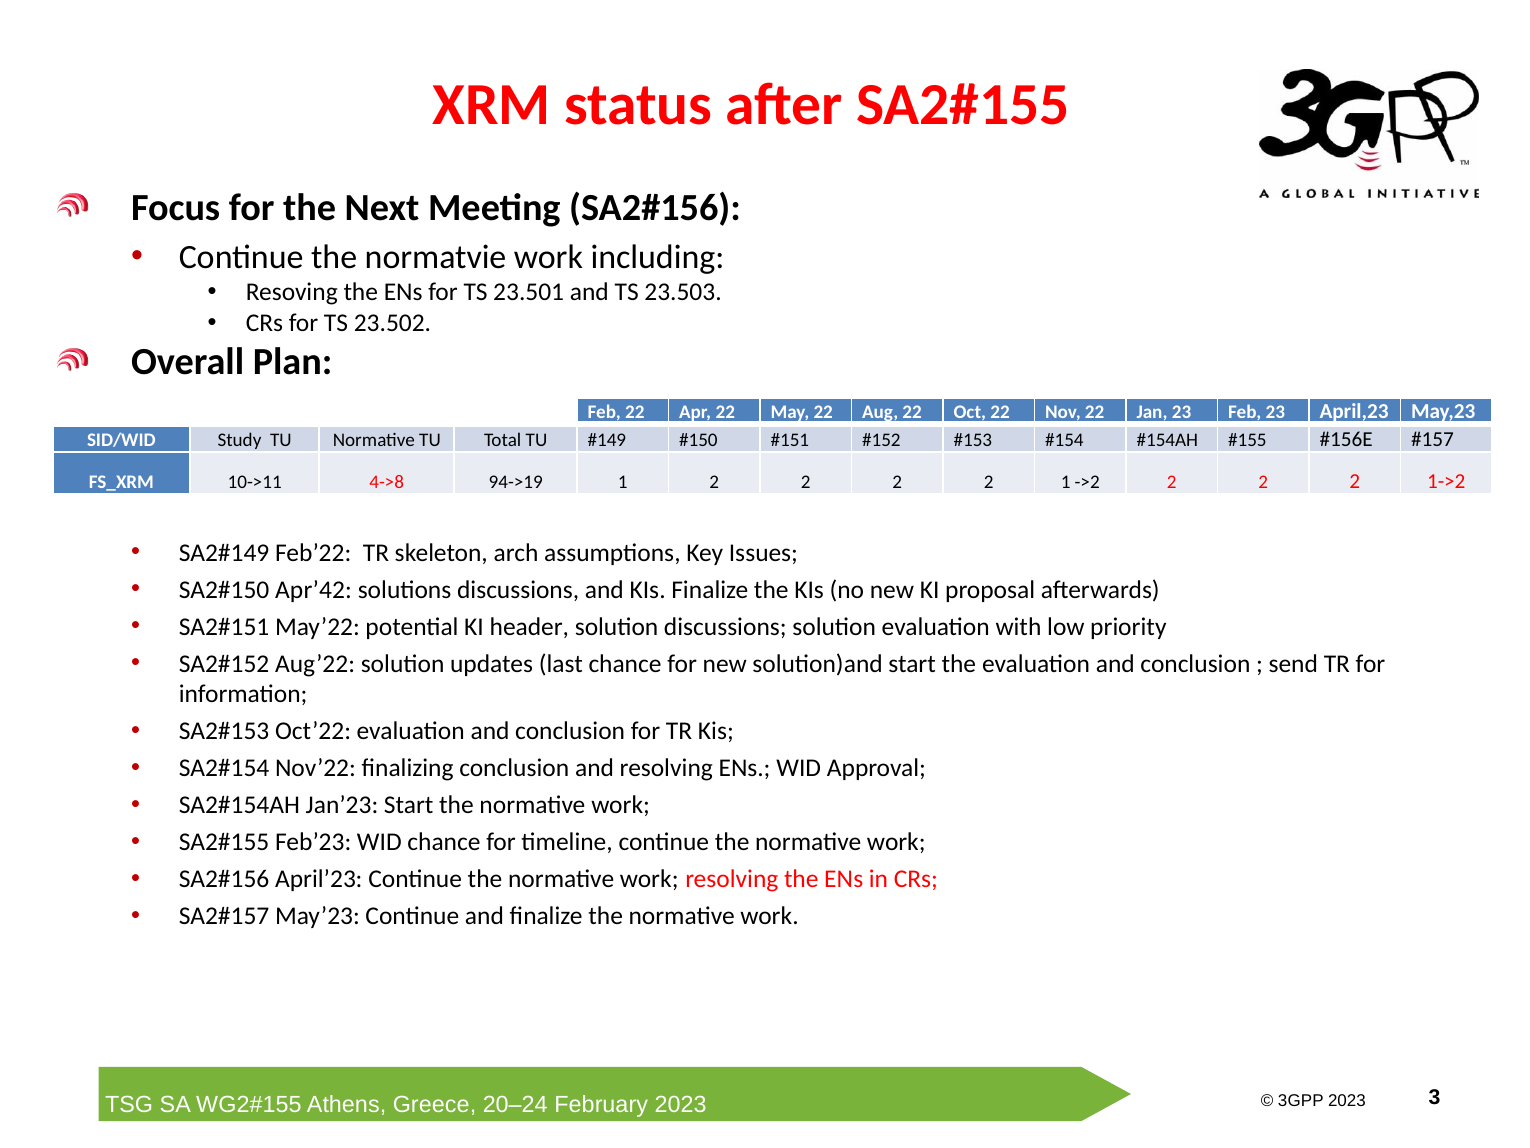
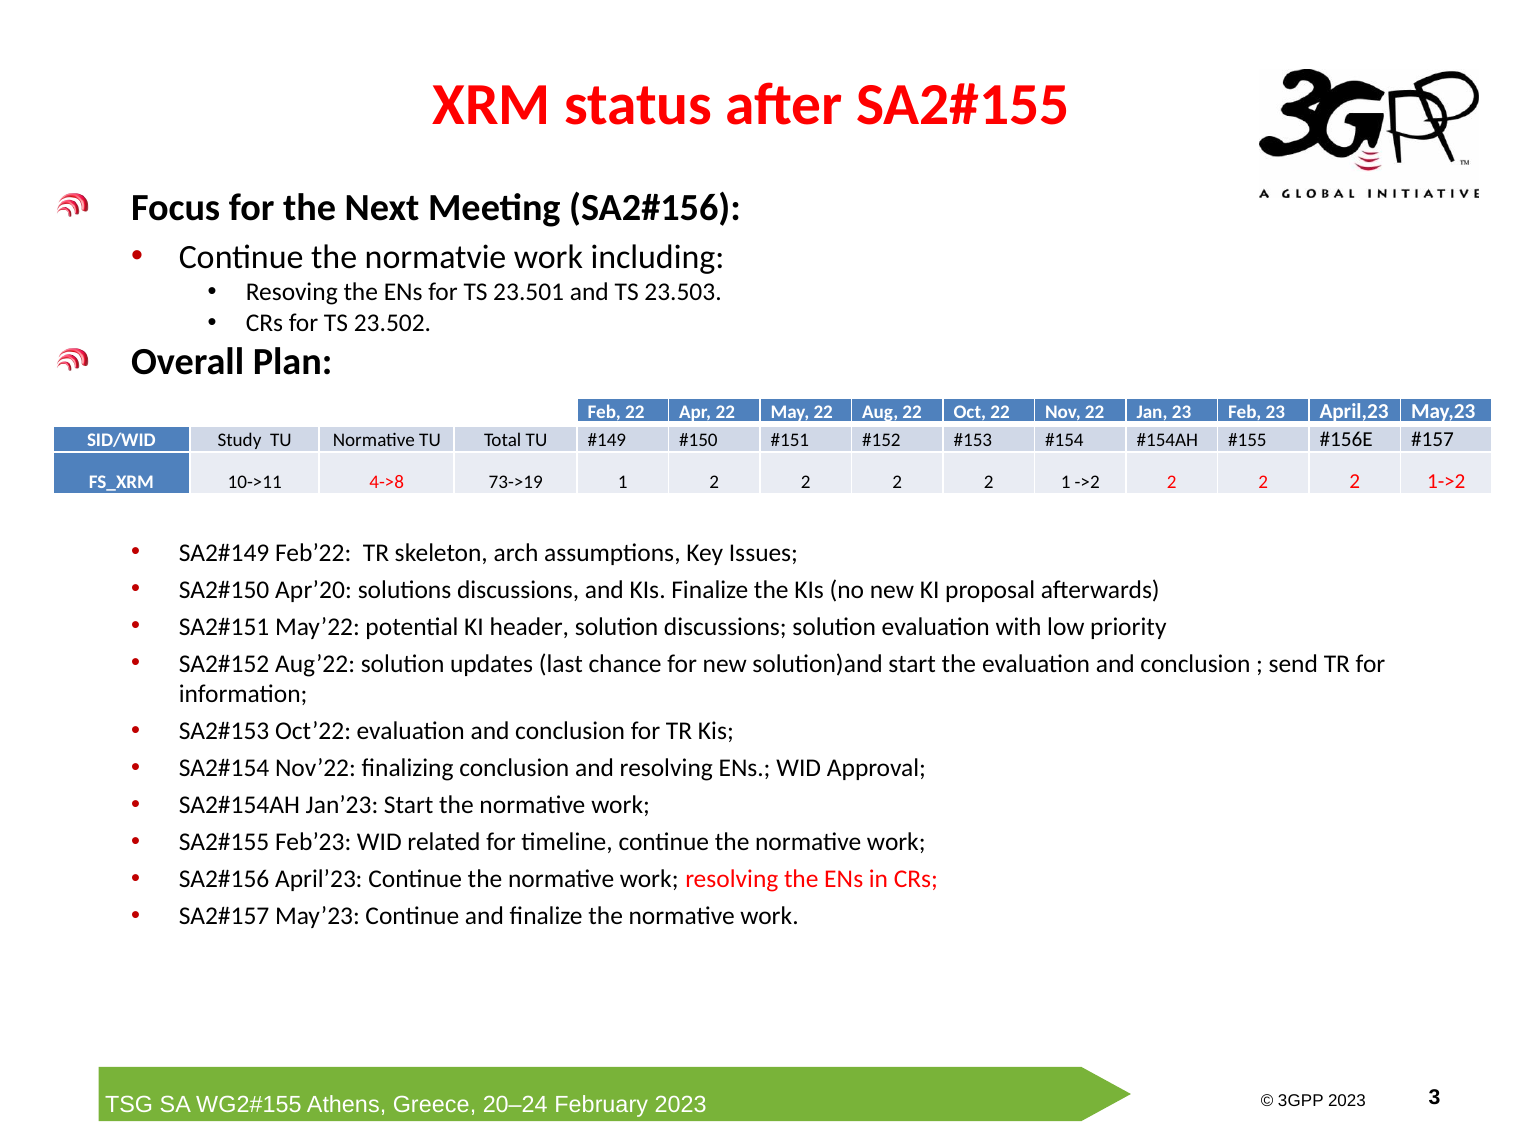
94->19: 94->19 -> 73->19 (516, 482)
Apr’42: Apr’42 -> Apr’20 (314, 589)
WID chance: chance -> related (444, 842)
